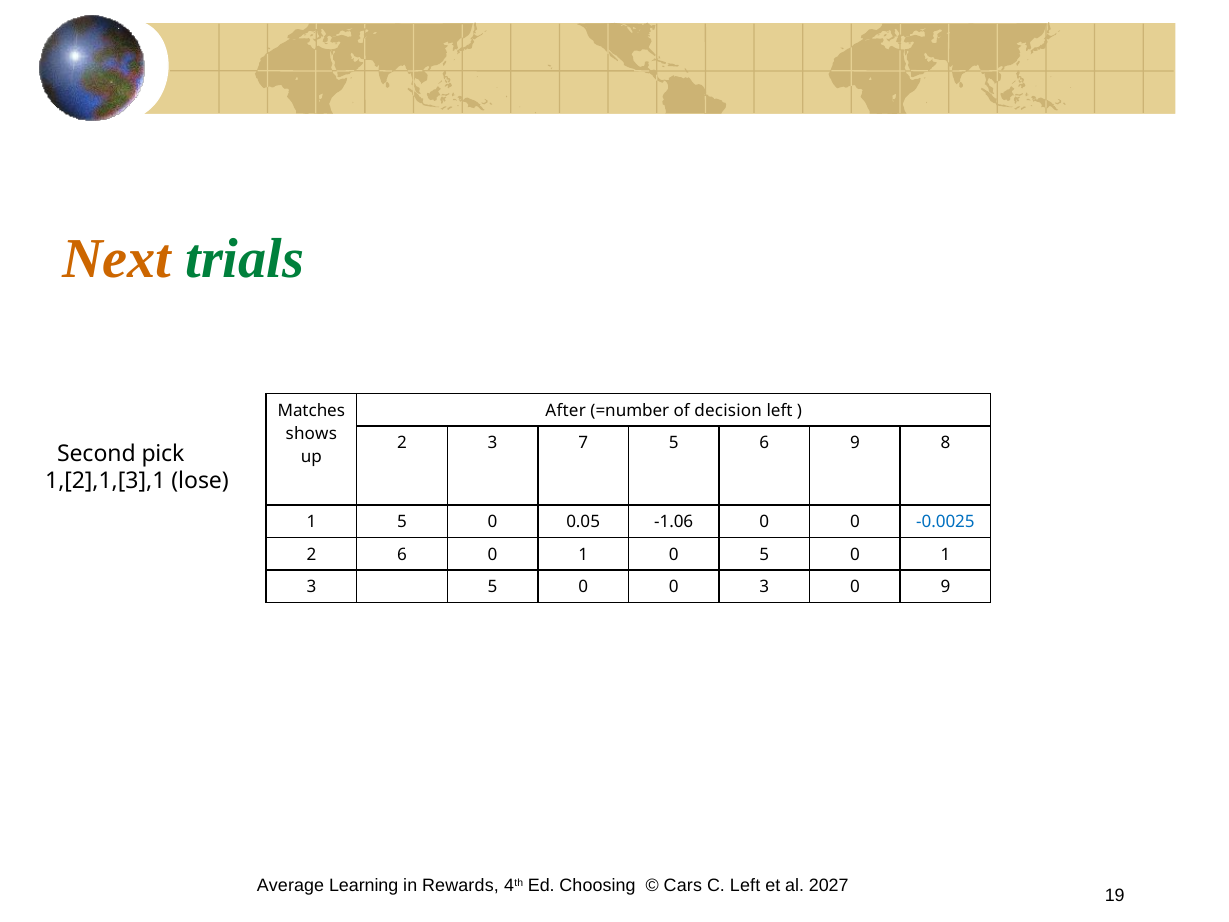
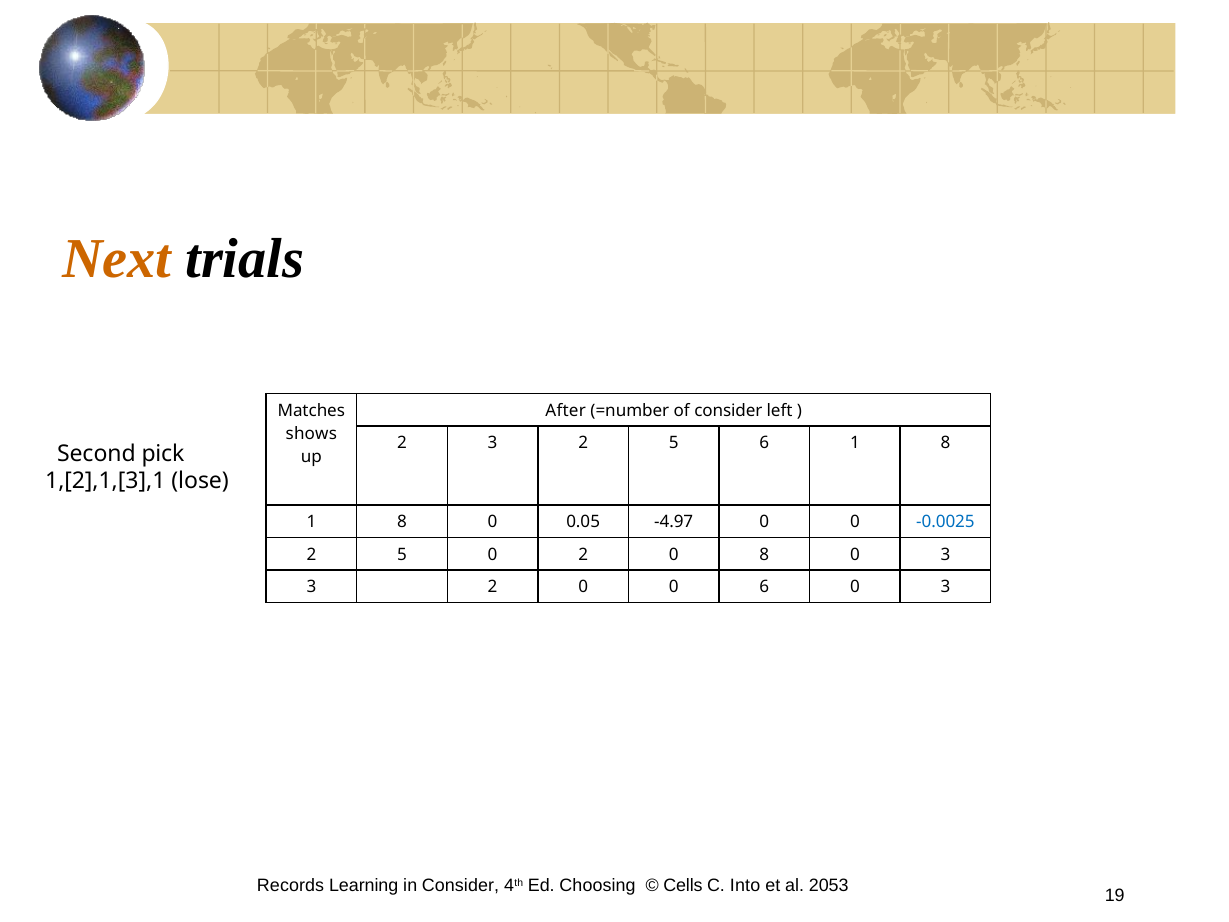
trials colour: green -> black (245, 259)
of decision: decision -> consider (728, 411)
2 3 7: 7 -> 2 (583, 443)
6 9: 9 -> 1 (855, 443)
5: 5 -> 8 (402, 522)
-1.06: -1.06 -> -4.97 (674, 522)
6: 6 -> 5 (402, 555)
1: 1 -> 2 (583, 555)
0 5: 5 -> 8 (764, 555)
1: 1 -> 3 (946, 555)
5: 5 -> 2 (493, 587)
0 3: 3 -> 6 (764, 587)
9: 9 -> 3 (946, 587)
Average: Average -> Records (291, 886)
in Rewards: Rewards -> Consider (460, 886)
Cars: Cars -> Cells (683, 886)
C Left: Left -> Into (745, 886)
2027: 2027 -> 2053 (829, 886)
